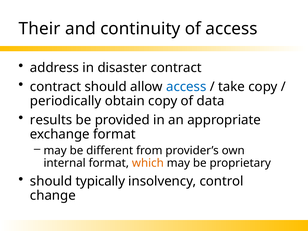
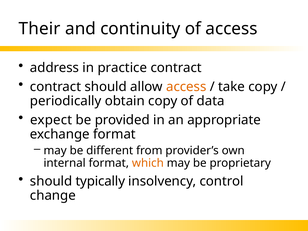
disaster: disaster -> practice (122, 68)
access colour: blue -> orange (186, 87)
results: results -> expect (51, 120)
